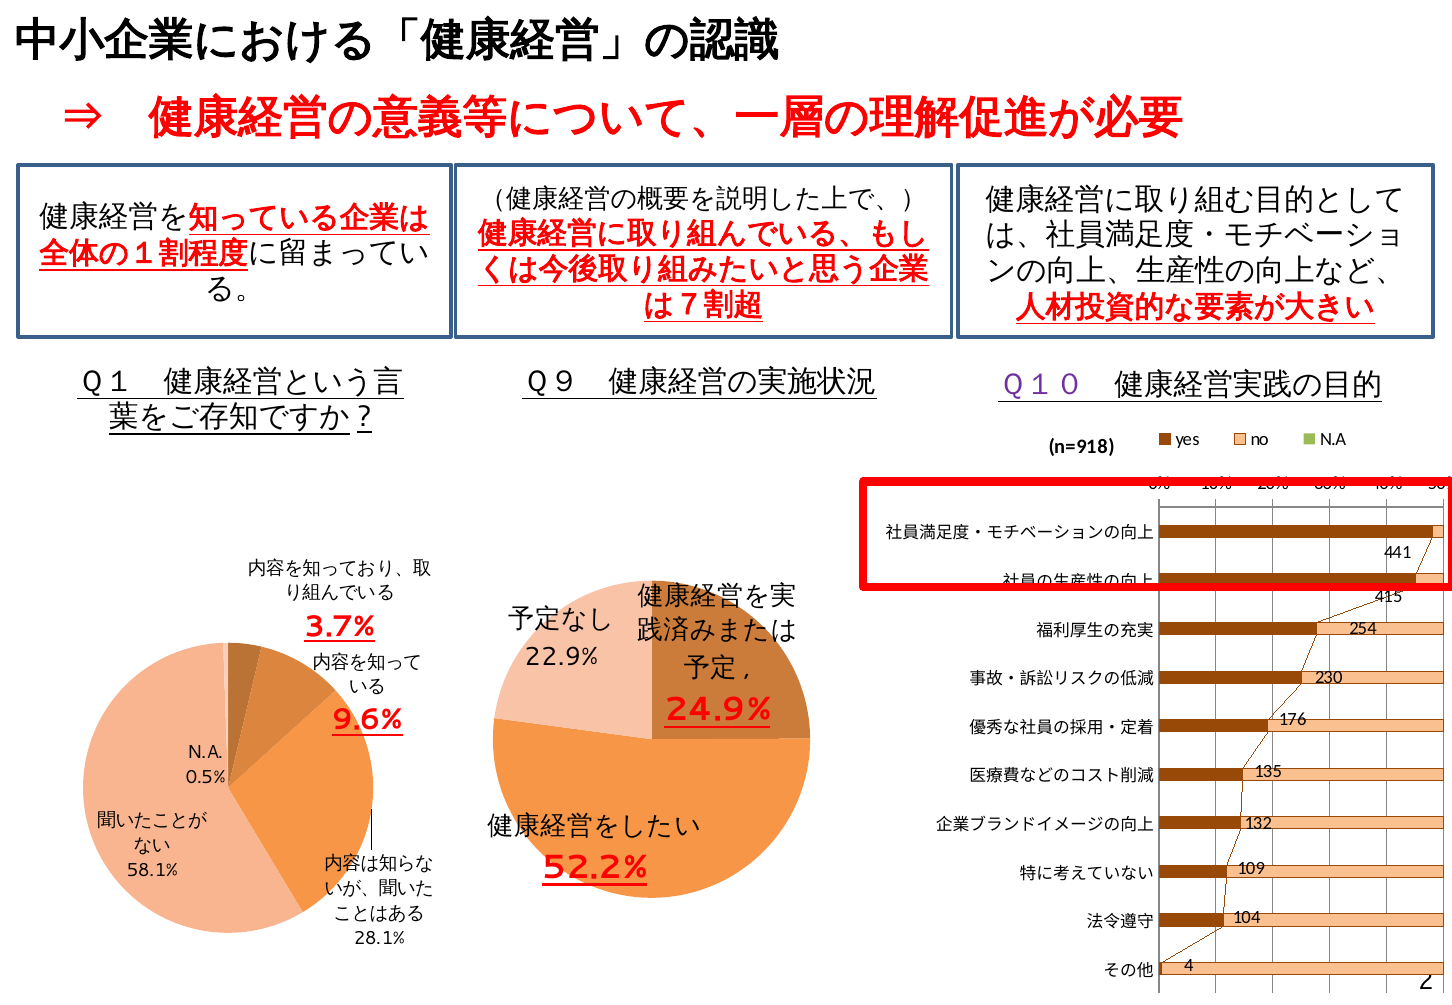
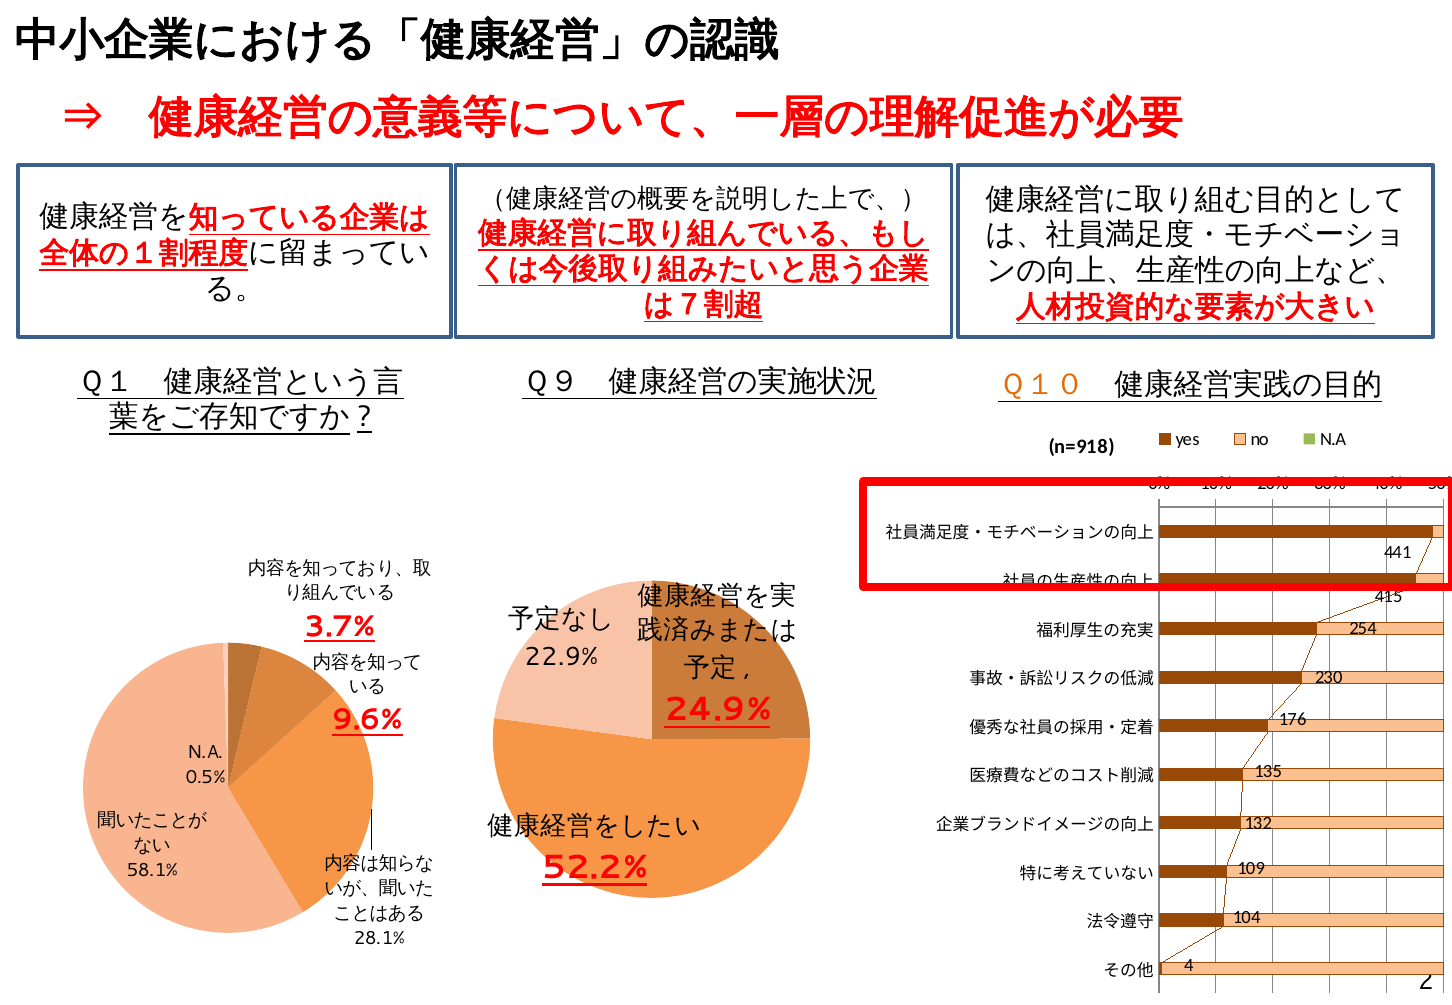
Ｑ１０ colour: purple -> orange (1042, 384)
